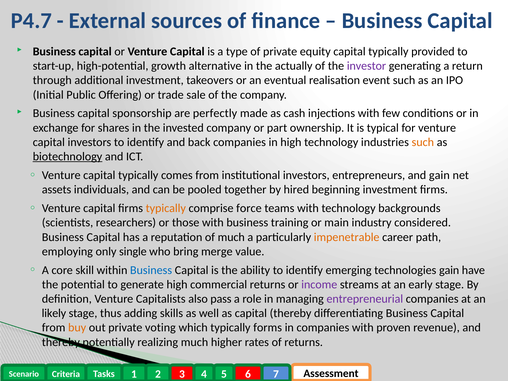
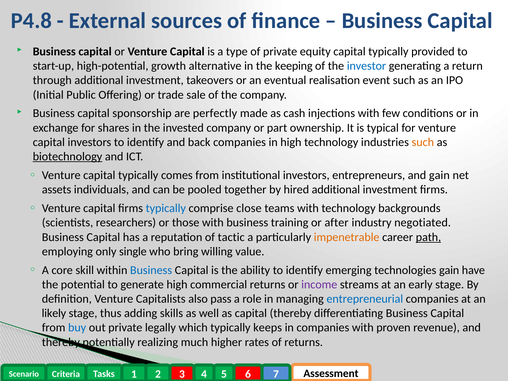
P4.7: P4.7 -> P4.8 (31, 21)
actually: actually -> keeping (294, 66)
investor colour: purple -> blue (366, 66)
hired beginning: beginning -> additional (336, 190)
typically colour: orange -> blue (166, 208)
force: force -> close (249, 208)
main: main -> after (337, 223)
considered: considered -> negotiated (423, 223)
of much: much -> tactic (231, 237)
path underline: none -> present (428, 237)
merge: merge -> willing (217, 251)
entrepreneurial colour: purple -> blue (365, 299)
buy colour: orange -> blue (77, 328)
voting: voting -> legally (160, 328)
forms: forms -> keeps (268, 328)
